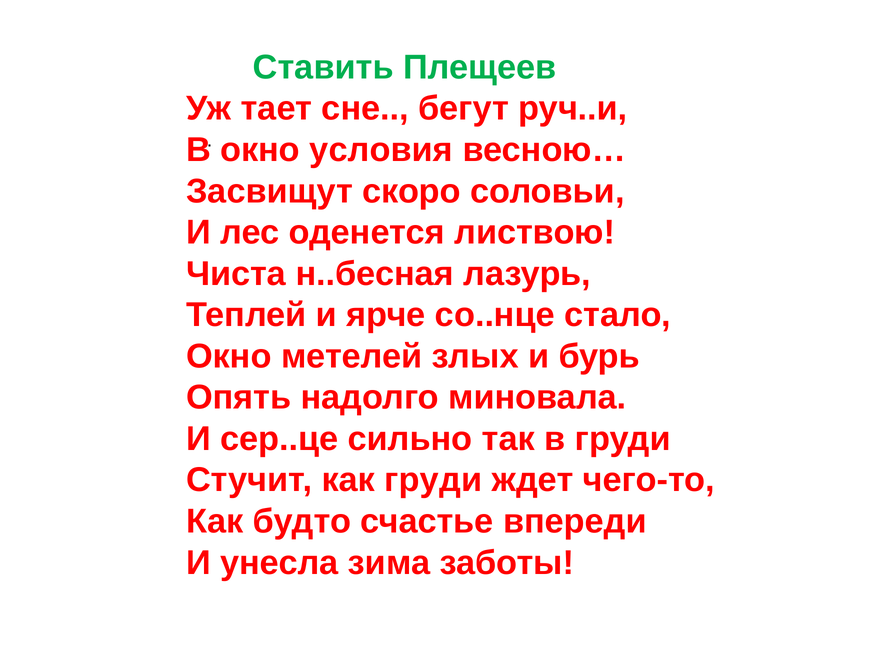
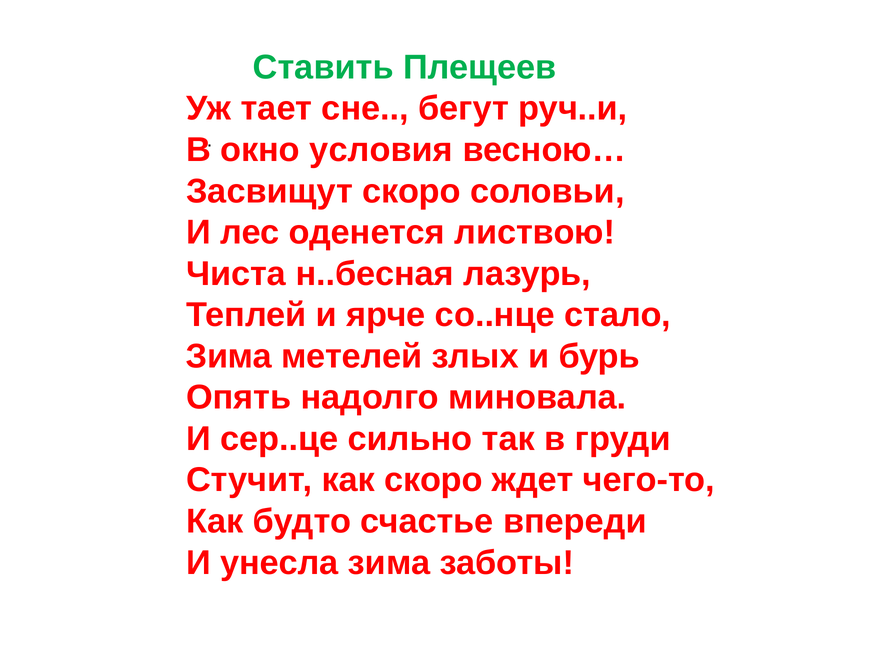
Окно: Окно -> Зима (229, 356)
как груди: груди -> скоро (434, 480)
